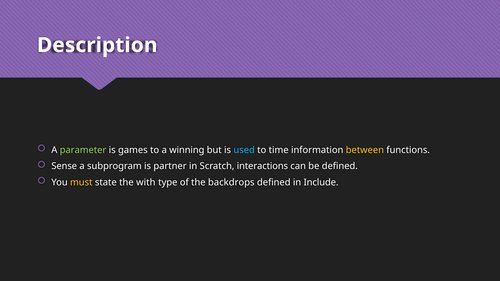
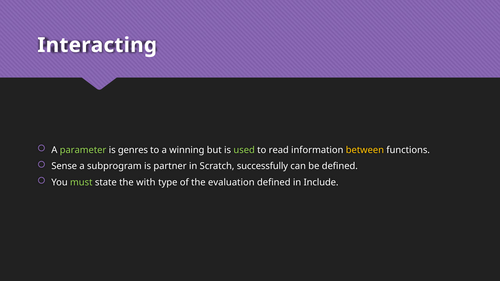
Description: Description -> Interacting (97, 45)
games: games -> genres (133, 150)
used colour: light blue -> light green (244, 150)
time: time -> read (279, 150)
interactions: interactions -> successfully (262, 166)
must colour: yellow -> light green (81, 183)
backdrops: backdrops -> evaluation (231, 183)
